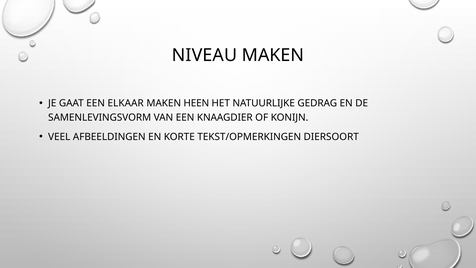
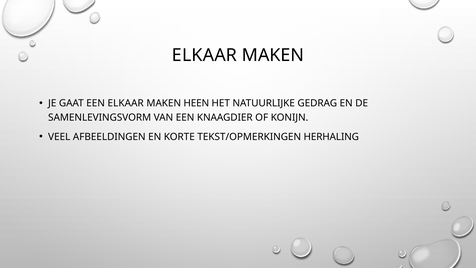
NIVEAU: NIVEAU -> ELKAAR (204, 55)
DIERSOORT: DIERSOORT -> HERHALING (331, 137)
